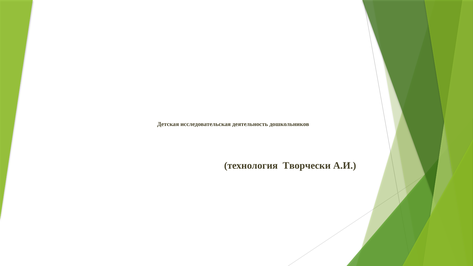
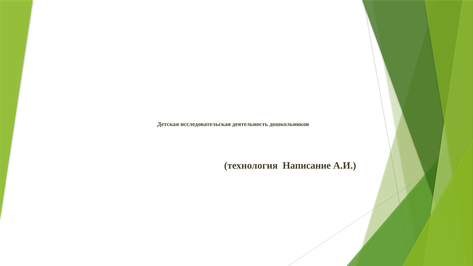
Творчески: Творчески -> Написание (307, 166)
